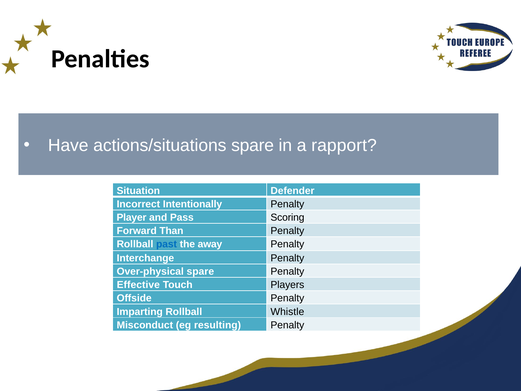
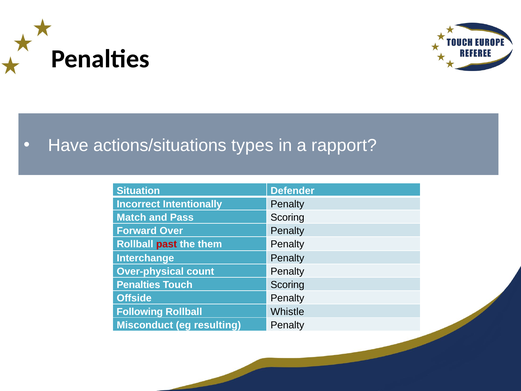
actions/situations spare: spare -> types (252, 145)
Player: Player -> Match (131, 217)
Than: Than -> Over (171, 231)
past colour: blue -> red (167, 244)
away: away -> them (210, 244)
Over-physical spare: spare -> count (200, 271)
Effective: Effective -> Penalties (138, 285)
Touch Players: Players -> Scoring (287, 285)
Imparting: Imparting -> Following (140, 311)
